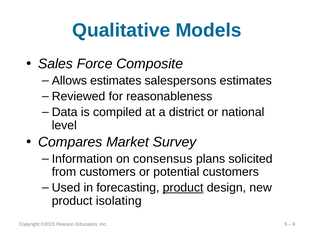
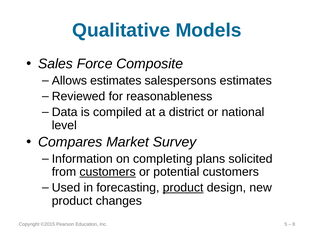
consensus: consensus -> completing (163, 159)
customers underline: none -> present (108, 172)
isolating: isolating -> changes (119, 201)
